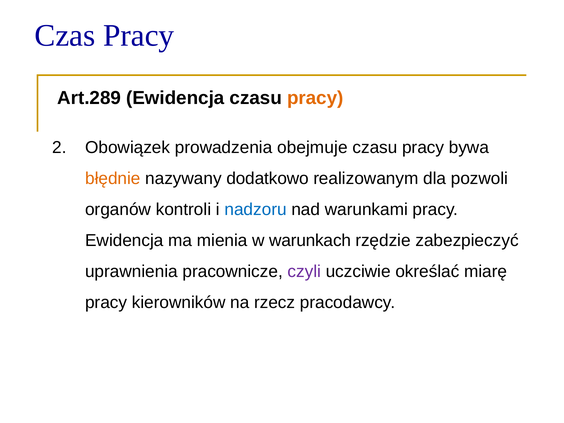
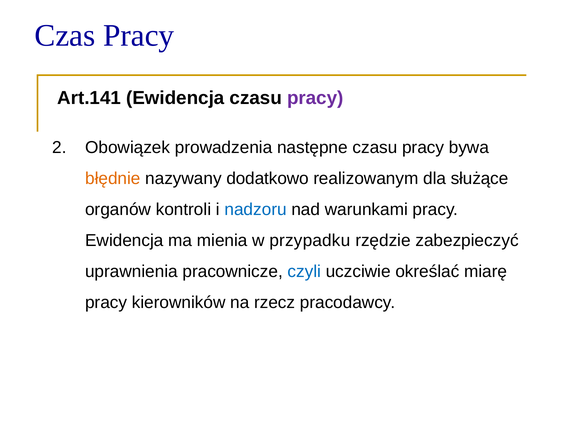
Art.289: Art.289 -> Art.141 (89, 98)
pracy colour: orange -> purple (315, 98)
obejmuje: obejmuje -> następne (312, 147)
pozwoli: pozwoli -> służące (480, 178)
warunkach: warunkach -> przypadku (310, 240)
czyli colour: purple -> blue (304, 271)
